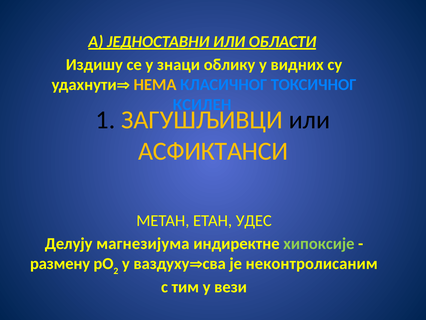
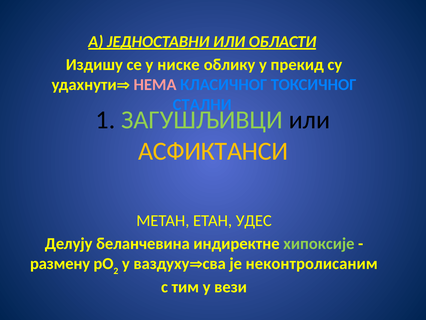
знаци: знаци -> ниске (178, 65)
видних: видних -> прекид (297, 65)
НЕМА colour: yellow -> pink (155, 85)
КСИЛЕН: КСИЛЕН -> СТАЛНИ (202, 104)
ЗАГУШЉИВЦИ colour: yellow -> light green (202, 120)
магнезијума: магнезијума -> беланчевина (143, 243)
